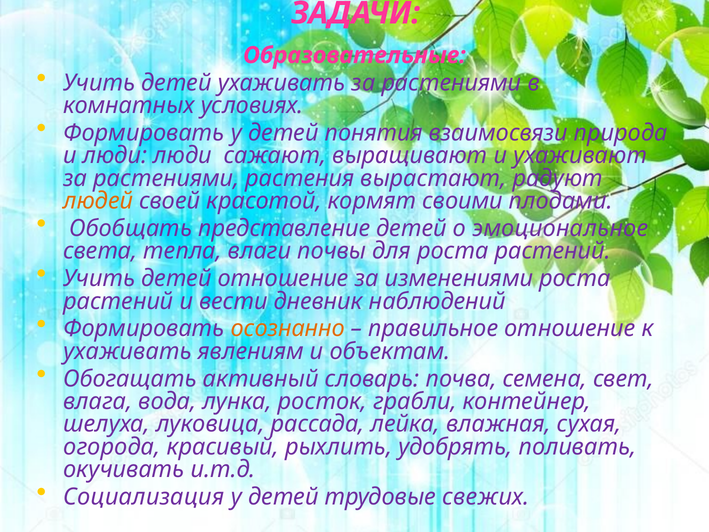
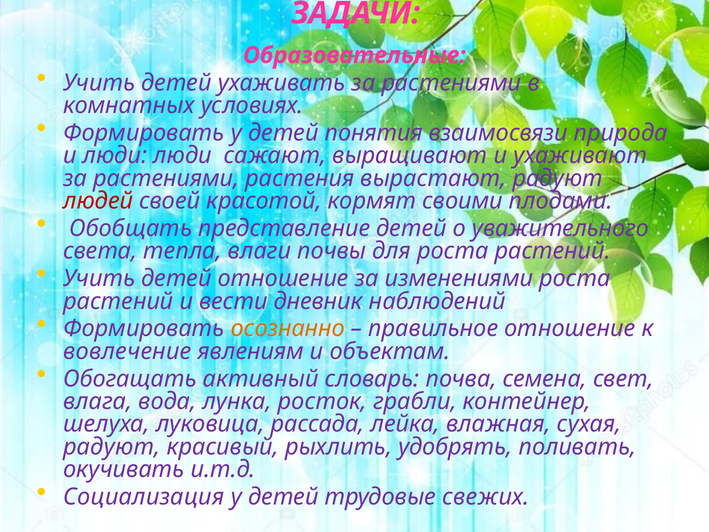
людей colour: orange -> red (98, 201)
эмоциональное: эмоциональное -> уважительного (560, 228)
ухаживать: ухаживать -> вовлечение (127, 351)
огорода: огорода -> радуют (112, 447)
